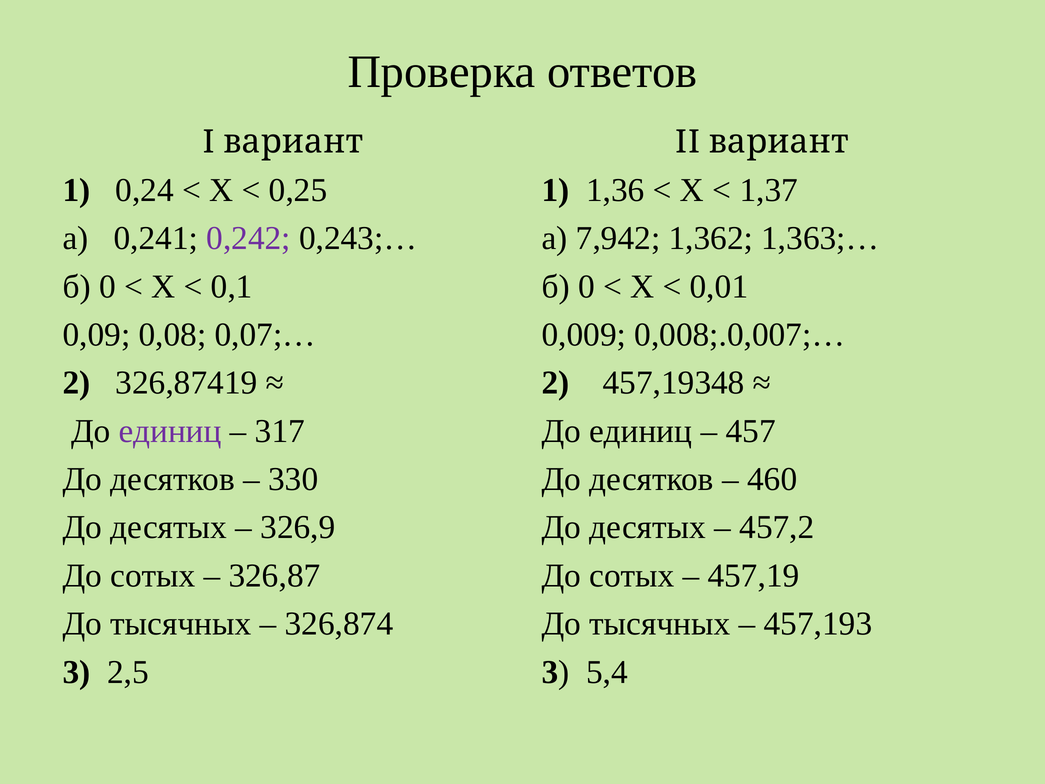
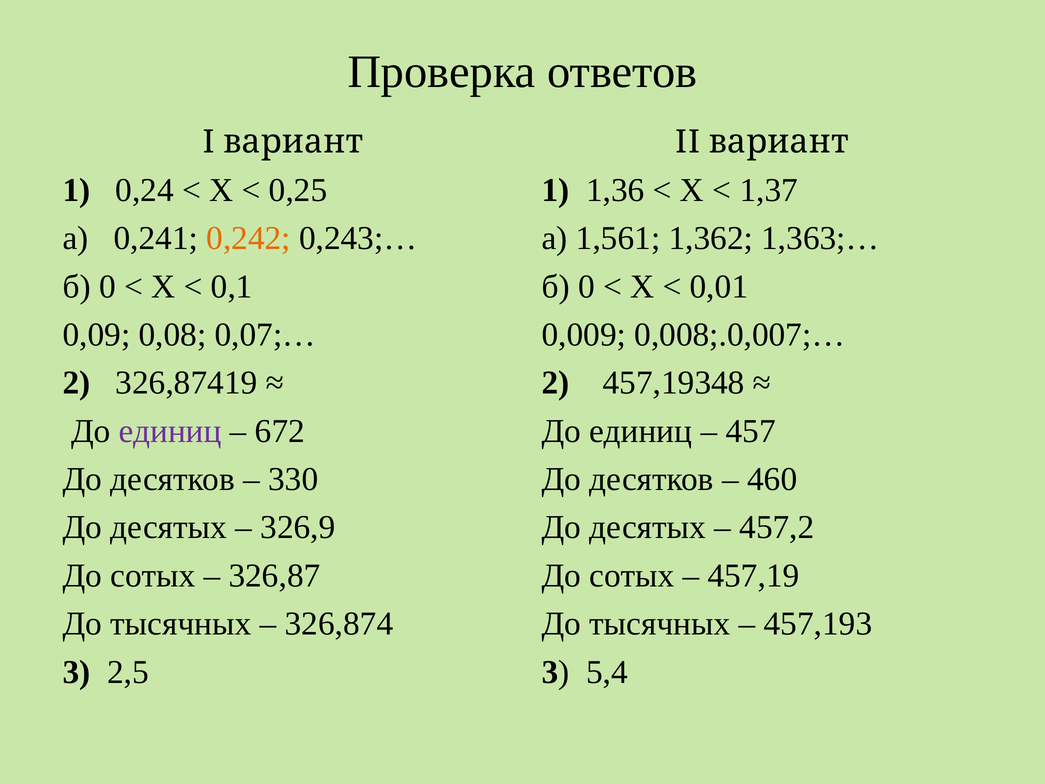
0,242 colour: purple -> orange (249, 238)
7,942: 7,942 -> 1,561 (618, 238)
317: 317 -> 672 (280, 431)
